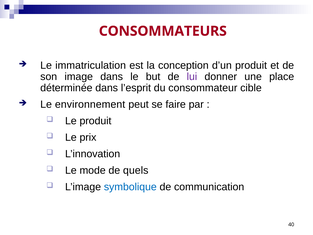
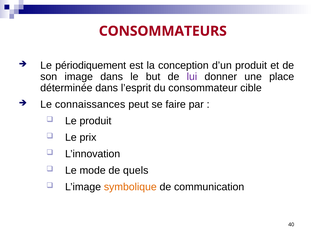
immatriculation: immatriculation -> périodiquement (91, 65)
environnement: environnement -> connaissances (90, 104)
symbolique colour: blue -> orange (130, 187)
